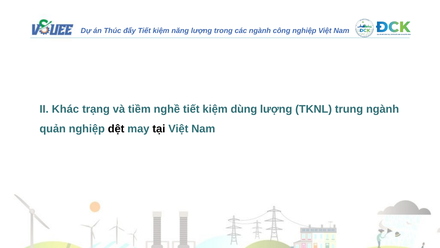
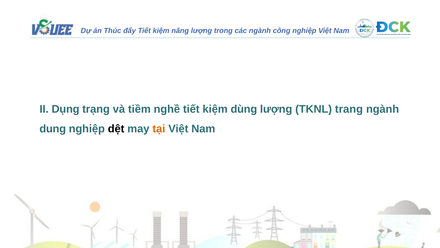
Khác: Khác -> Dụng (66, 109)
trung: trung -> trang (349, 109)
quản: quản -> dung (53, 129)
tại colour: black -> orange (159, 129)
